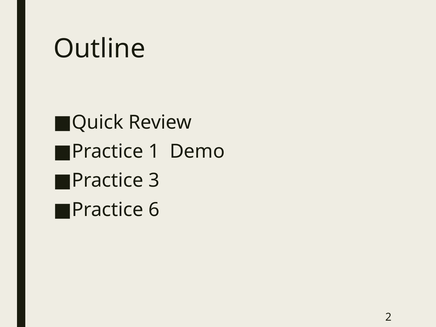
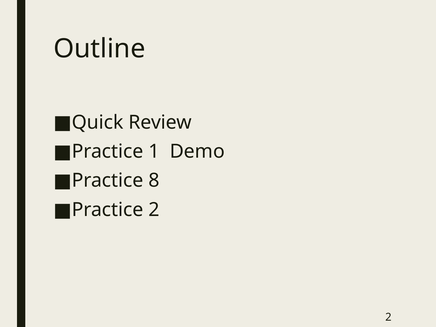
3: 3 -> 8 (154, 181)
Practice 6: 6 -> 2 (154, 210)
